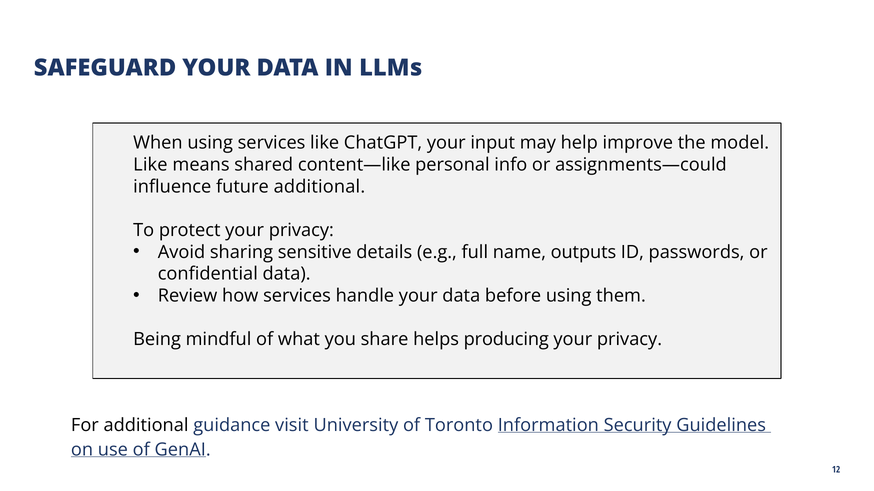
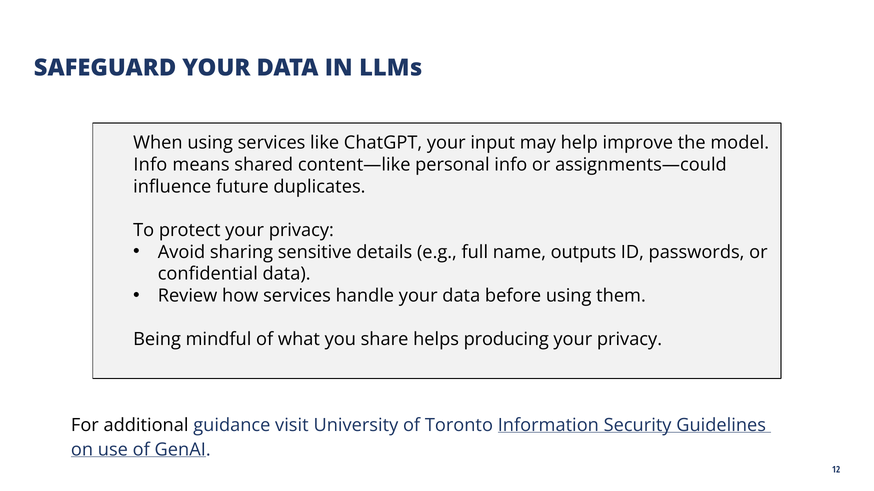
Like: Like -> Info (150, 165)
future additional: additional -> duplicates (319, 187)
